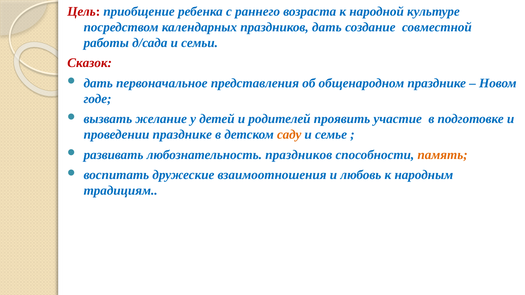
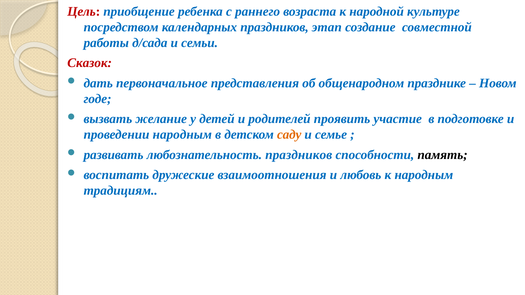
праздников дать: дать -> этап (327, 27)
проведении празднике: празднике -> народным (182, 135)
память colour: orange -> black (443, 155)
